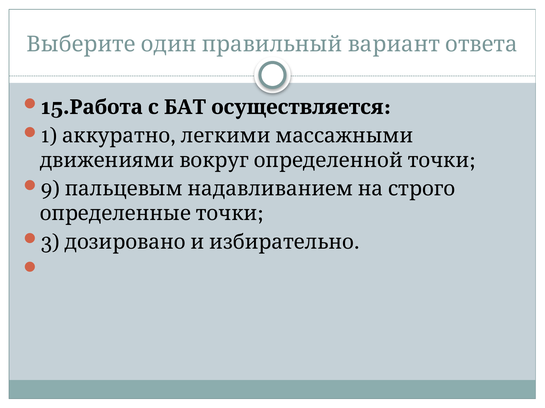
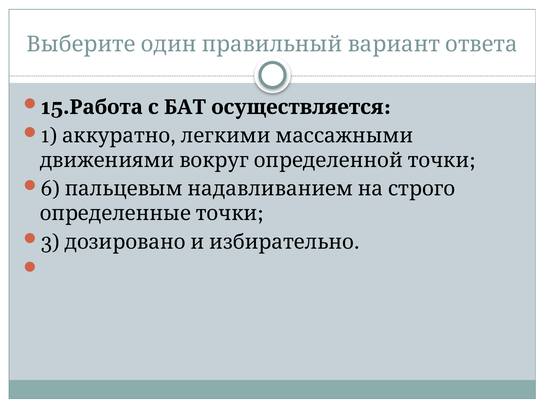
9: 9 -> 6 (50, 189)
